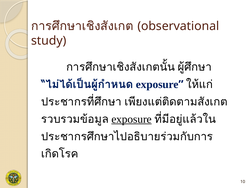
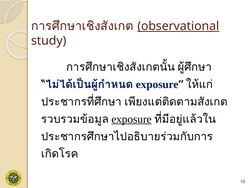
observational underline: none -> present (178, 26)
